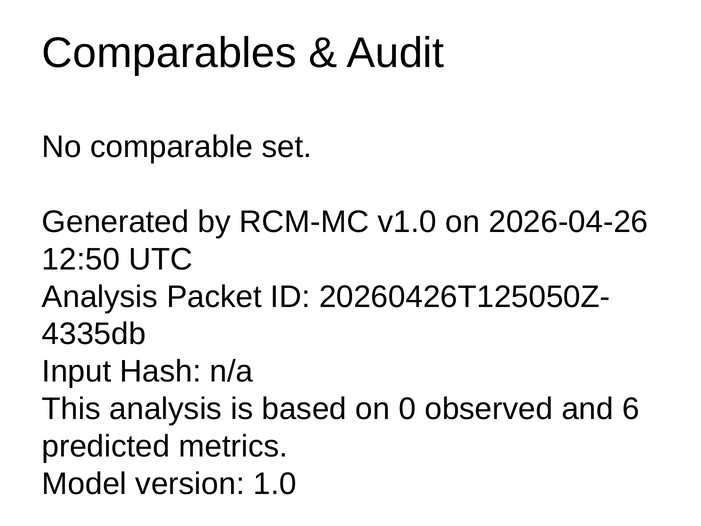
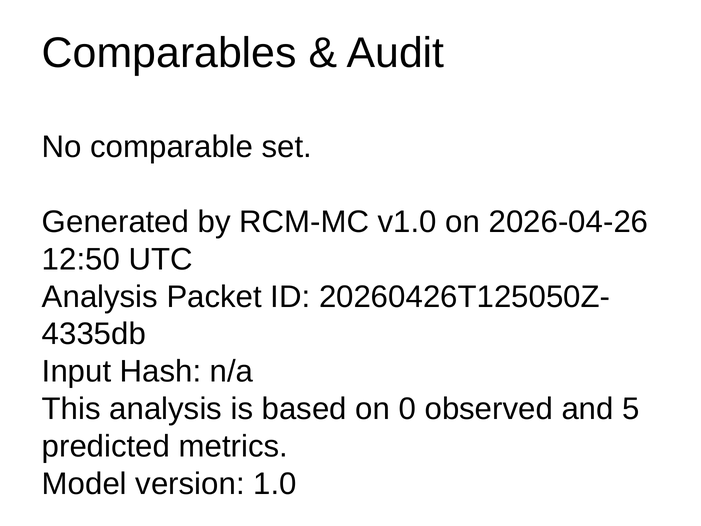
6: 6 -> 5 (631, 409)
